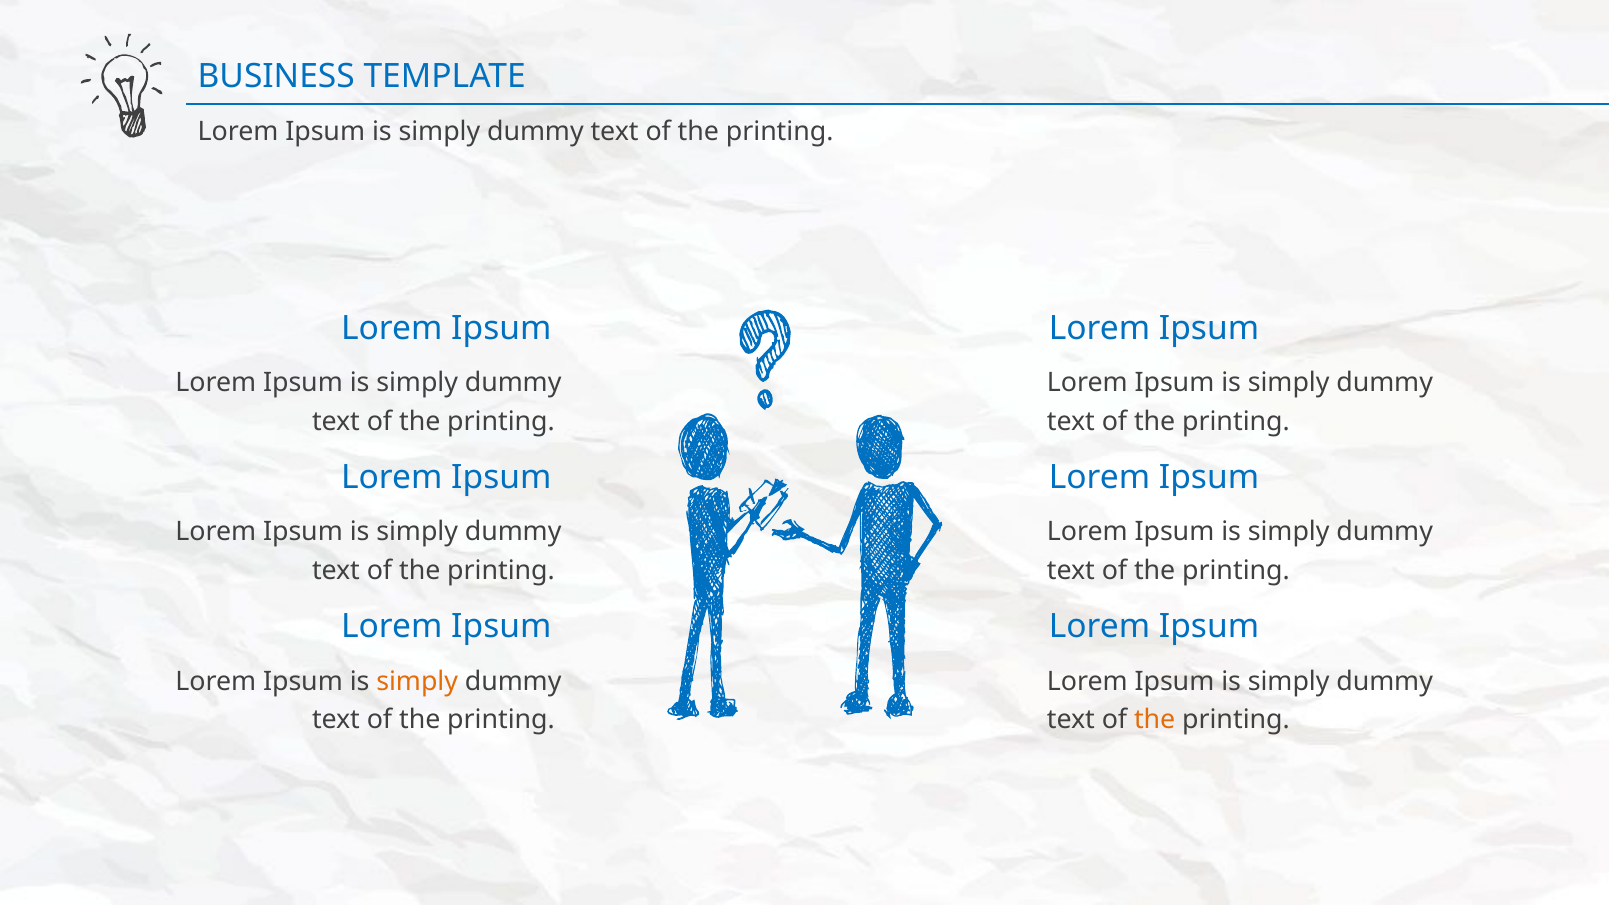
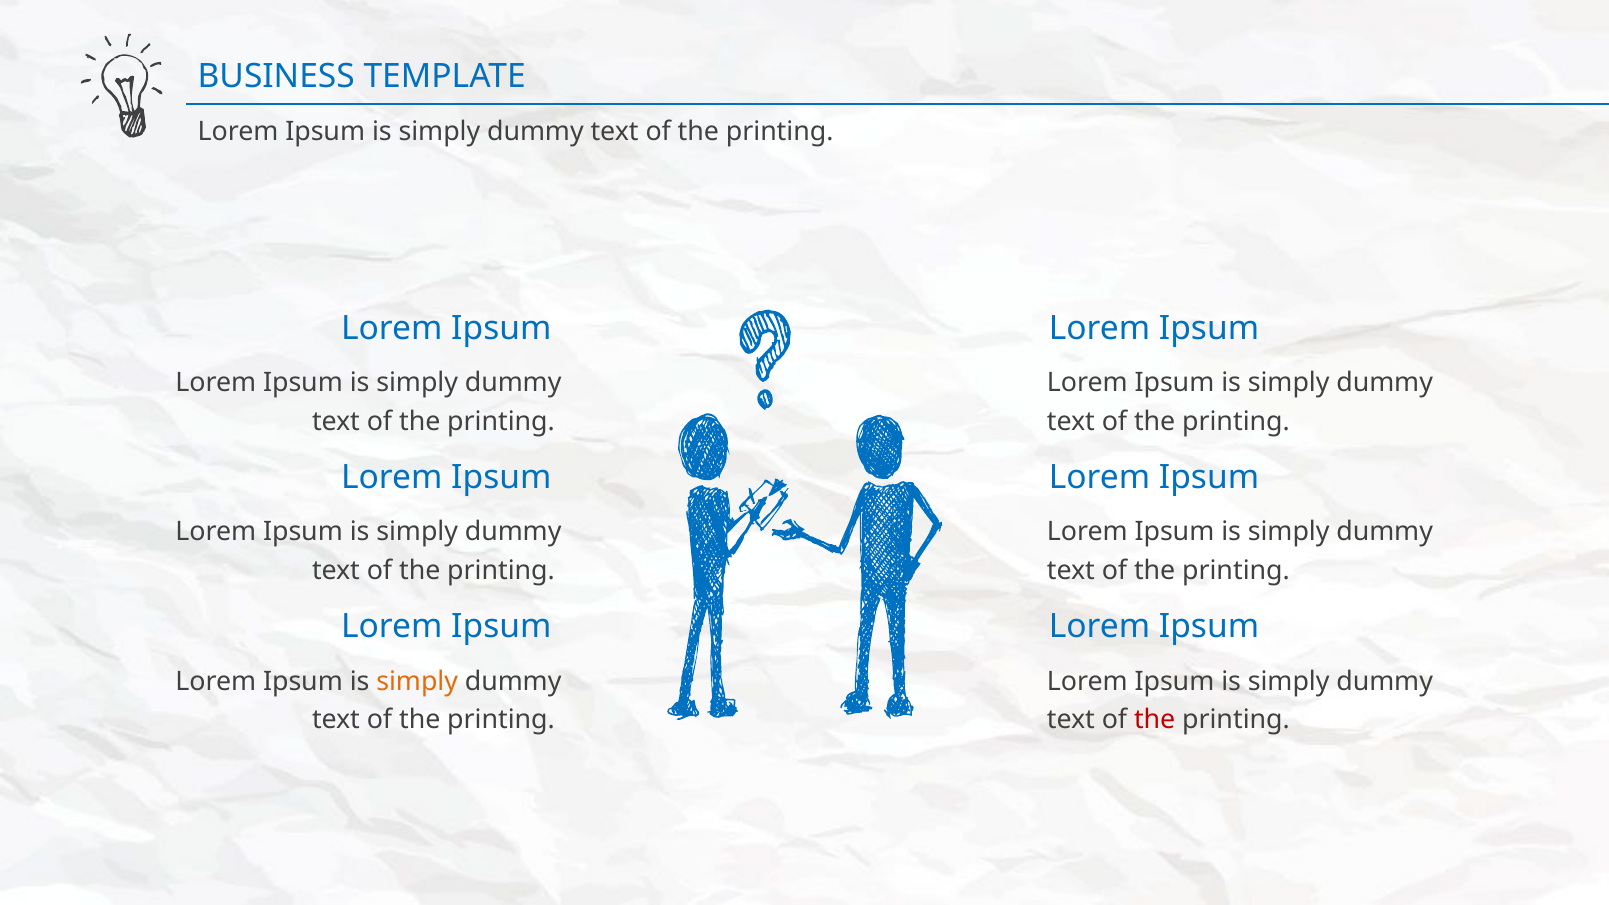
the colour: orange -> red (1155, 720)
